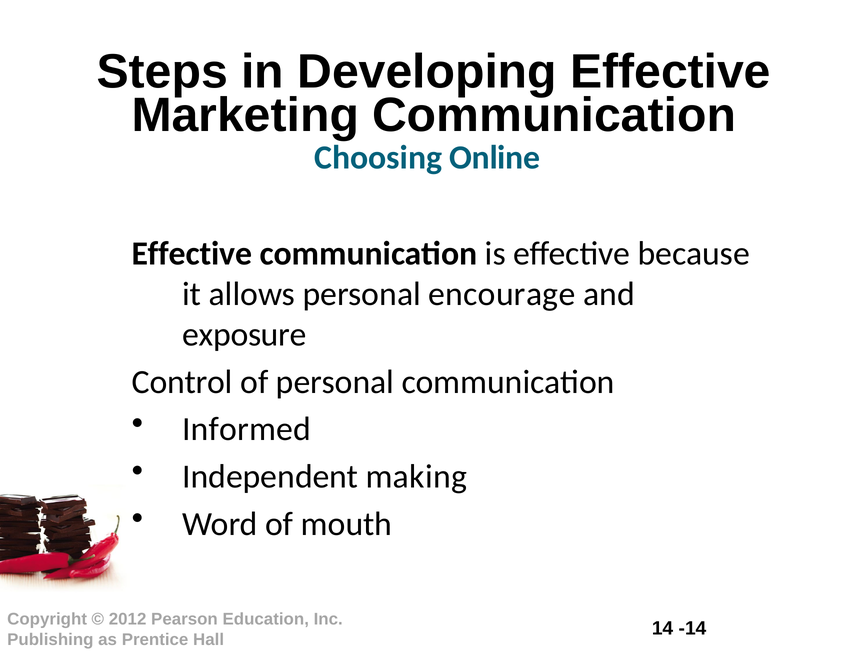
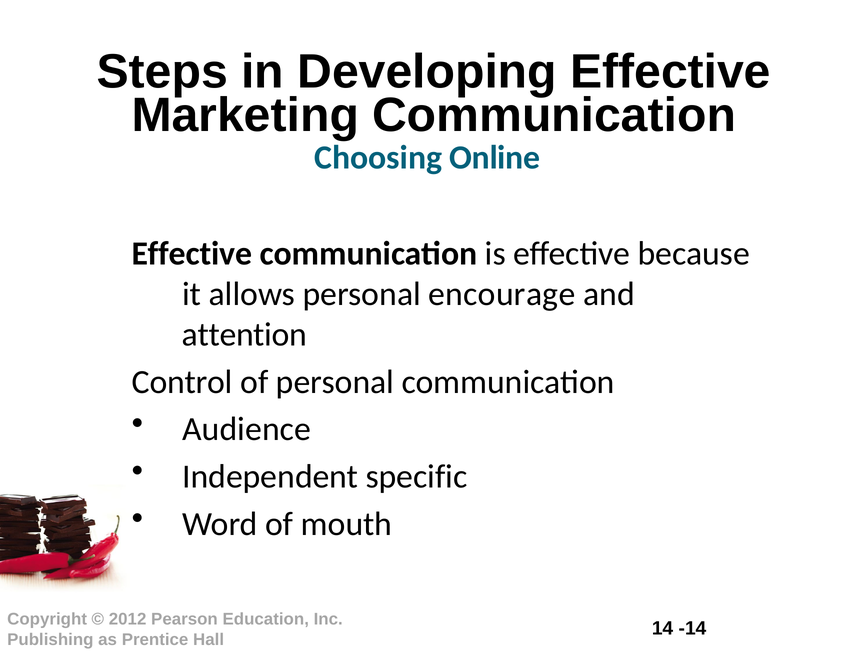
exposure: exposure -> attention (244, 335)
Informed: Informed -> Audience (247, 429)
making: making -> specific (416, 477)
